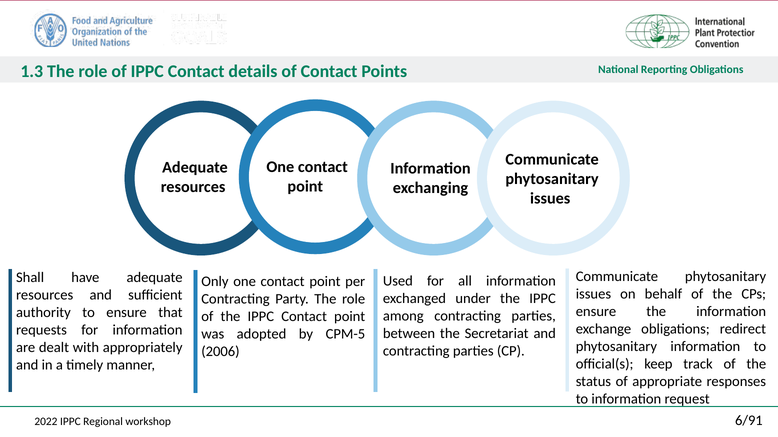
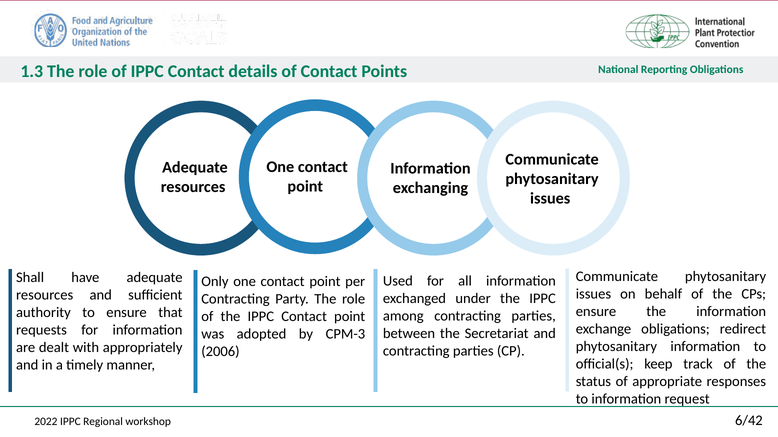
CPM-5: CPM-5 -> CPM-3 (345, 334)
6/91: 6/91 -> 6/42 (749, 421)
